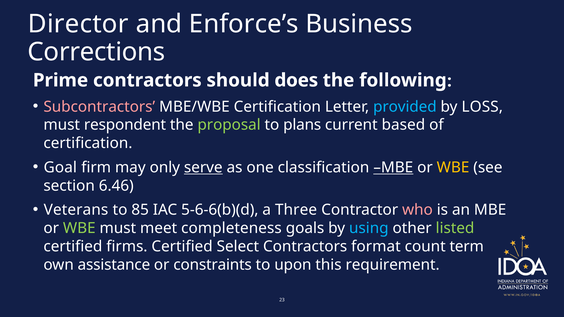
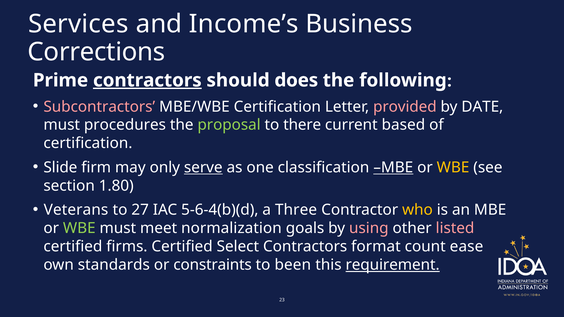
Director: Director -> Services (78, 24)
Enforce’s: Enforce’s -> Income’s (244, 24)
contractors underline: none -> present (147, 80)
provided colour: light blue -> pink (405, 107)
LOSS: LOSS -> DATE (482, 107)
respondent: respondent -> procedures (125, 125)
plans: plans -> there (302, 125)
Goal: Goal -> Slide (60, 168)
6.46: 6.46 -> 1.80 (116, 186)
85: 85 -> 27 (140, 210)
5-6-6(b)(d: 5-6-6(b)(d -> 5-6-4(b)(d (220, 210)
who colour: pink -> yellow (417, 210)
completeness: completeness -> normalization (231, 228)
using colour: light blue -> pink (369, 228)
listed colour: light green -> pink (455, 228)
term: term -> ease (467, 247)
assistance: assistance -> standards (114, 265)
upon: upon -> been (293, 265)
requirement underline: none -> present (393, 265)
